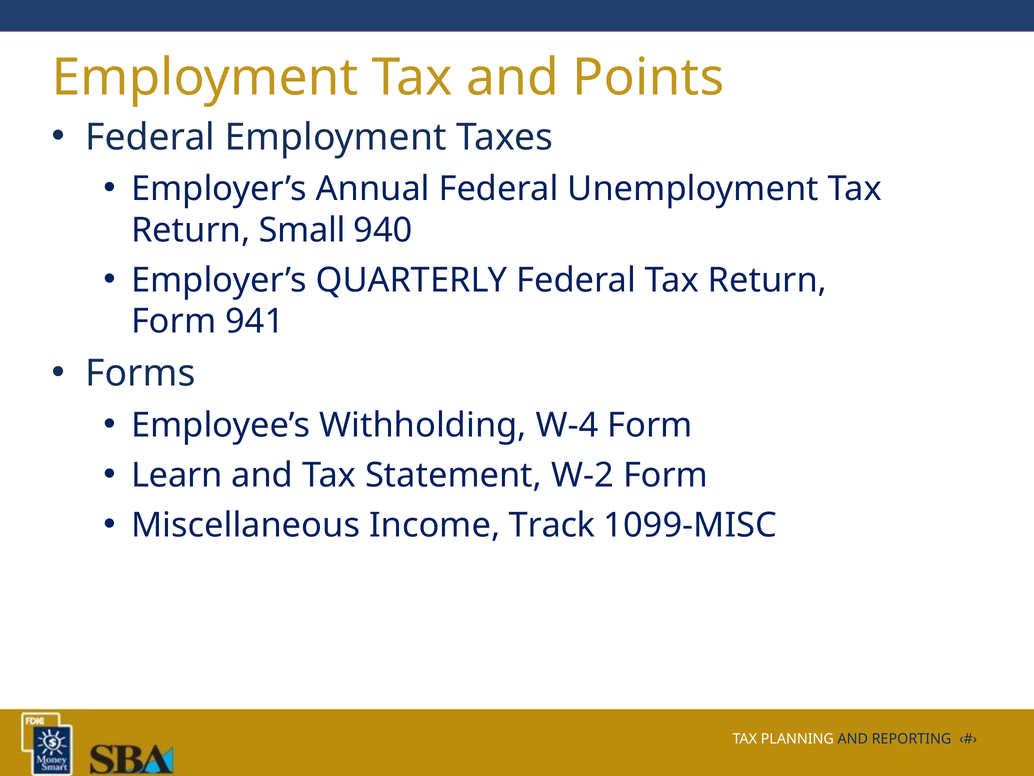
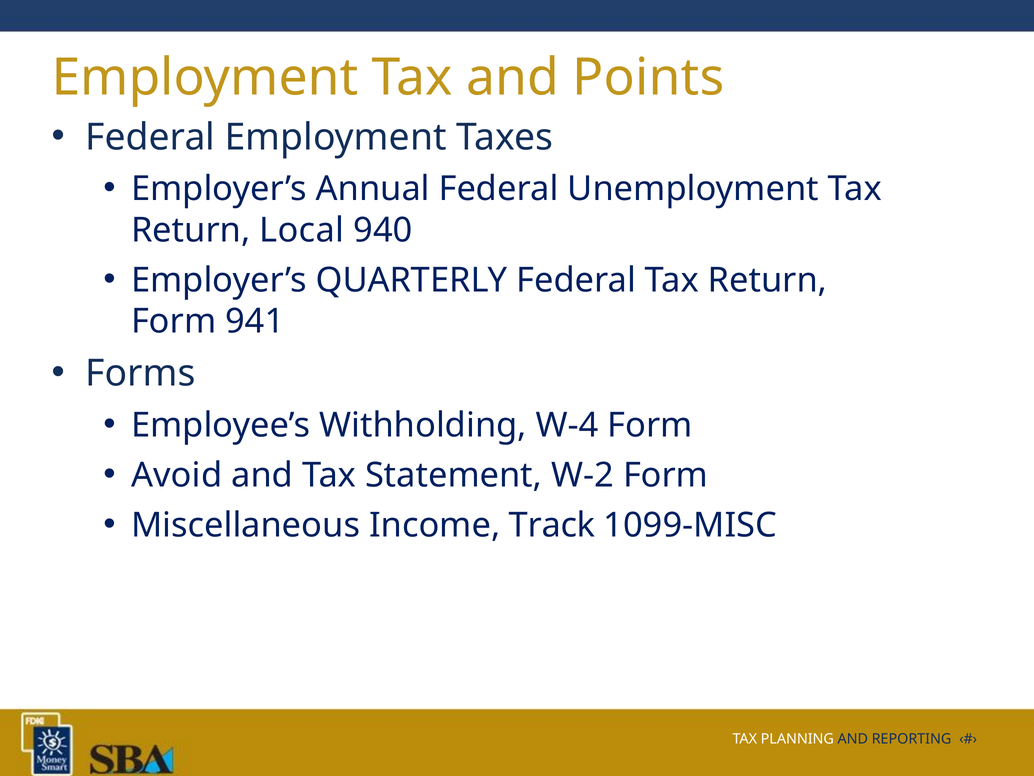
Small: Small -> Local (302, 230)
Learn: Learn -> Avoid (177, 475)
